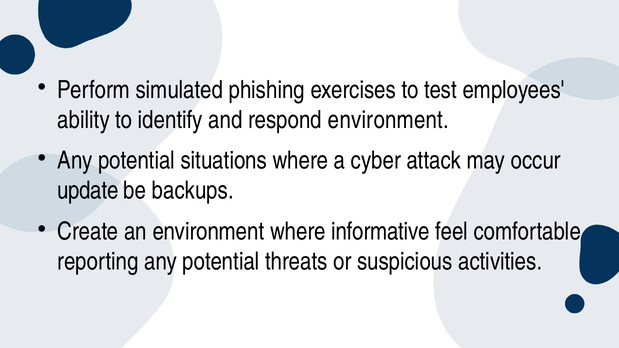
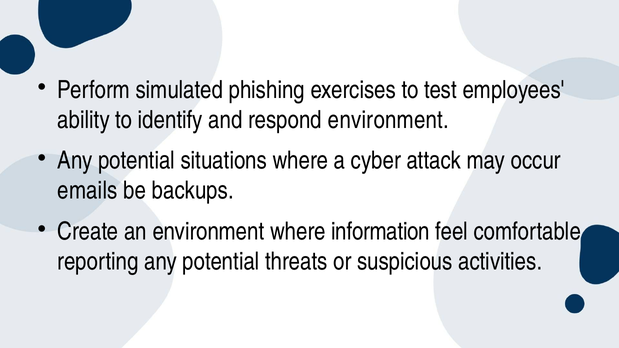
update: update -> emails (88, 191)
informative: informative -> information (381, 232)
